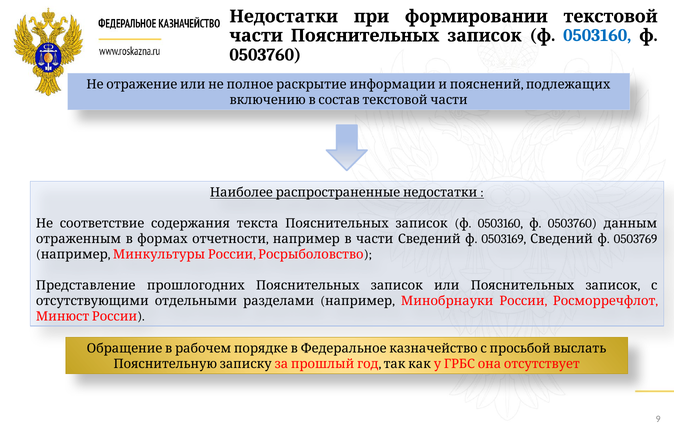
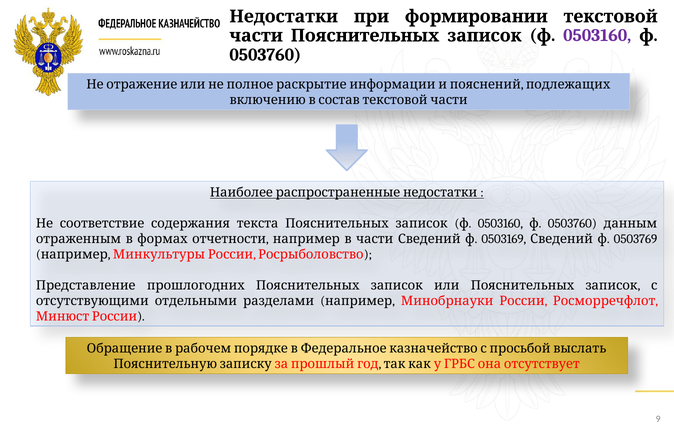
0503160 colour: blue -> purple (597, 36)
